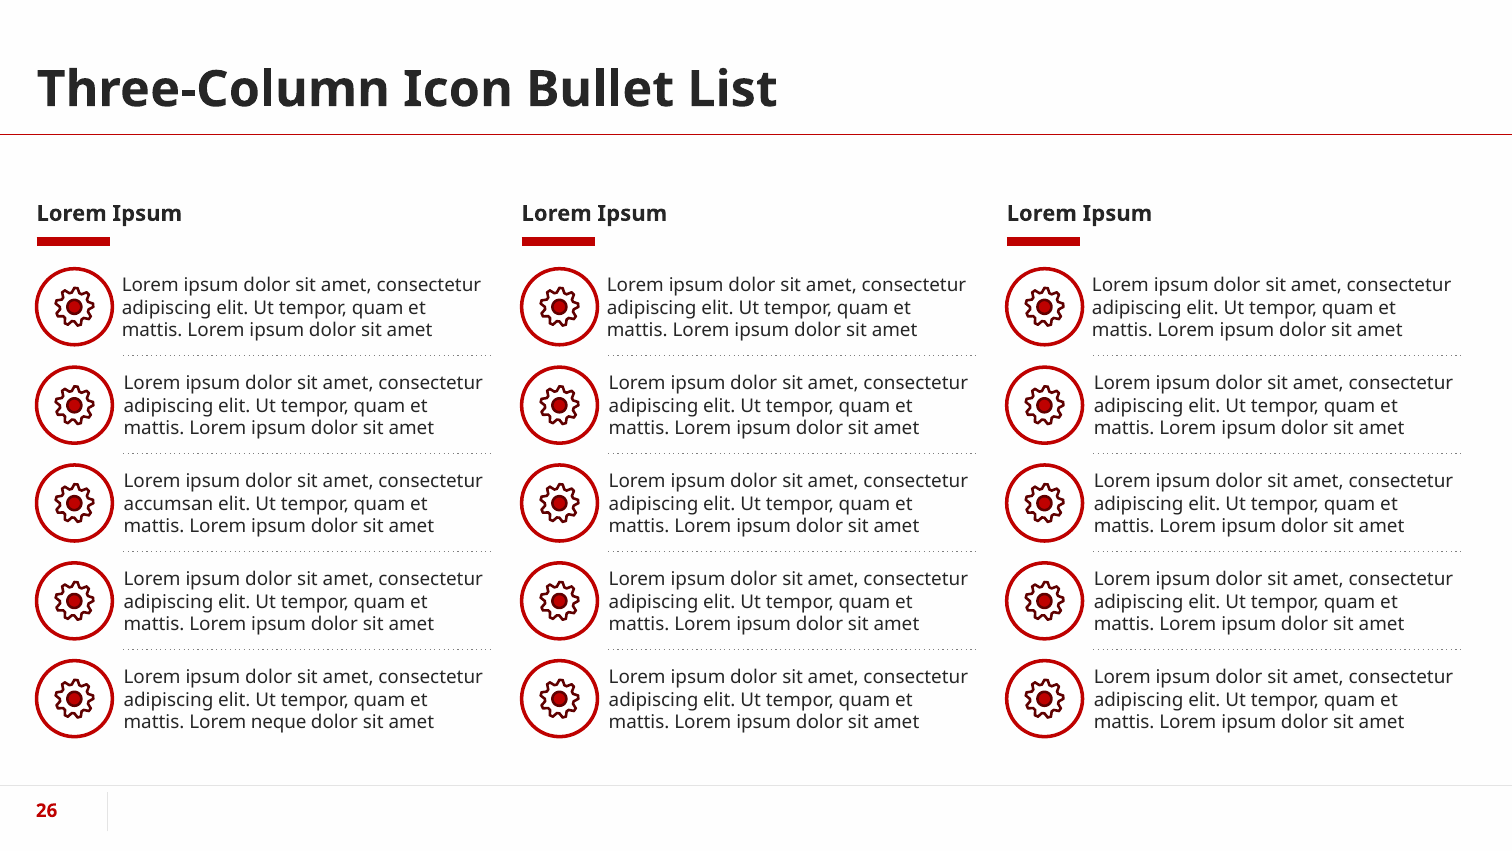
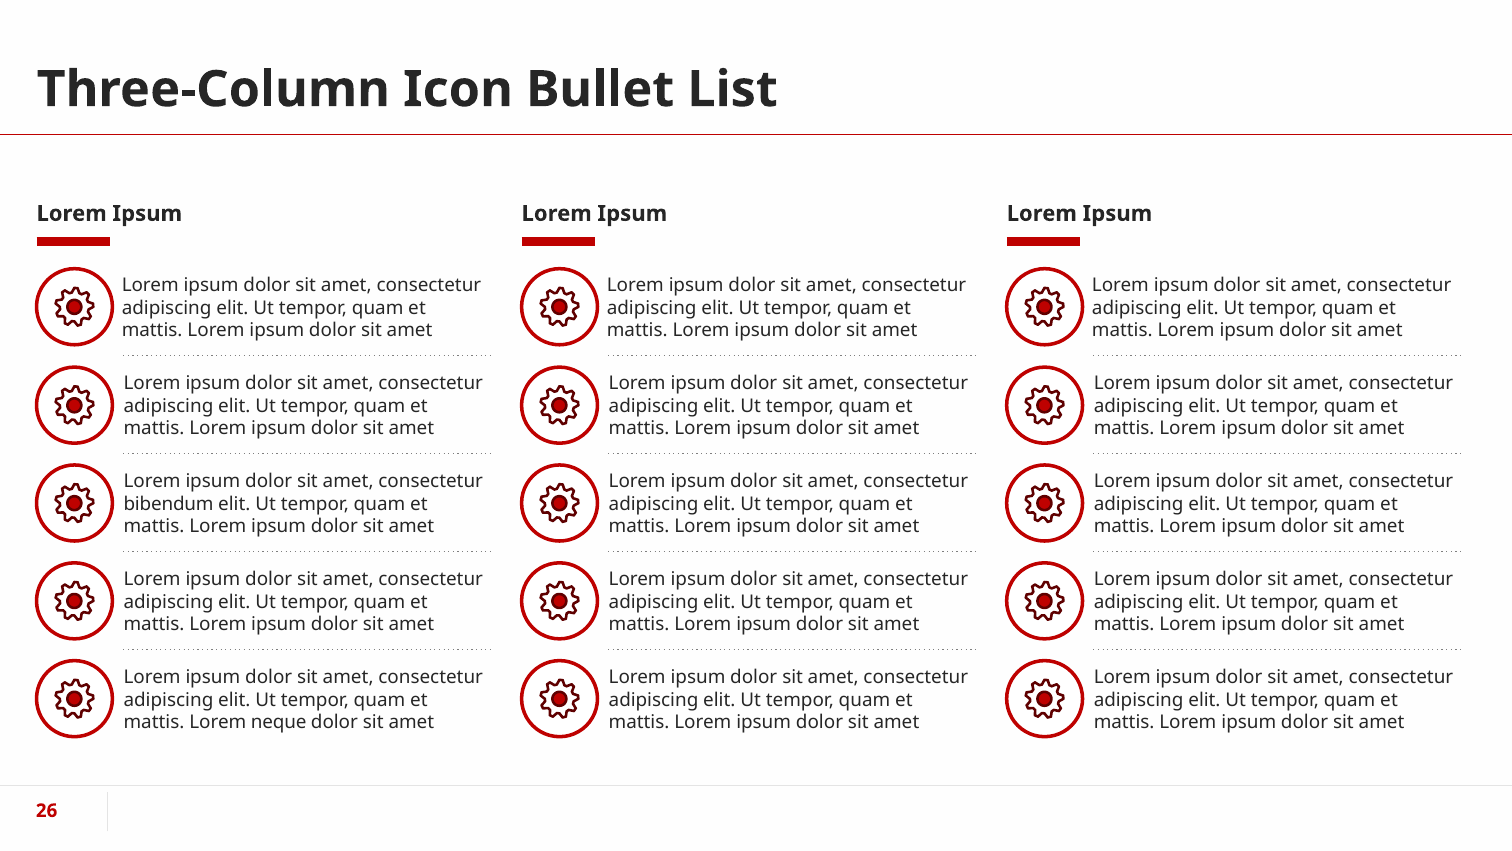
accumsan: accumsan -> bibendum (169, 504)
